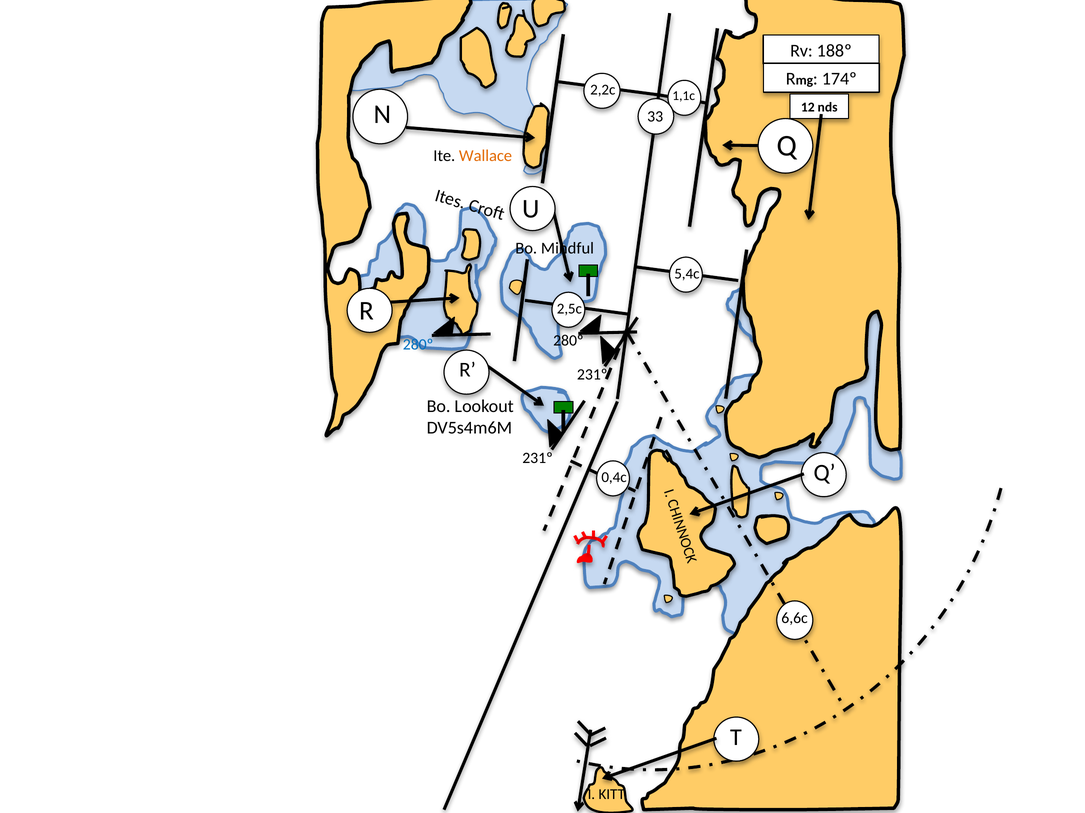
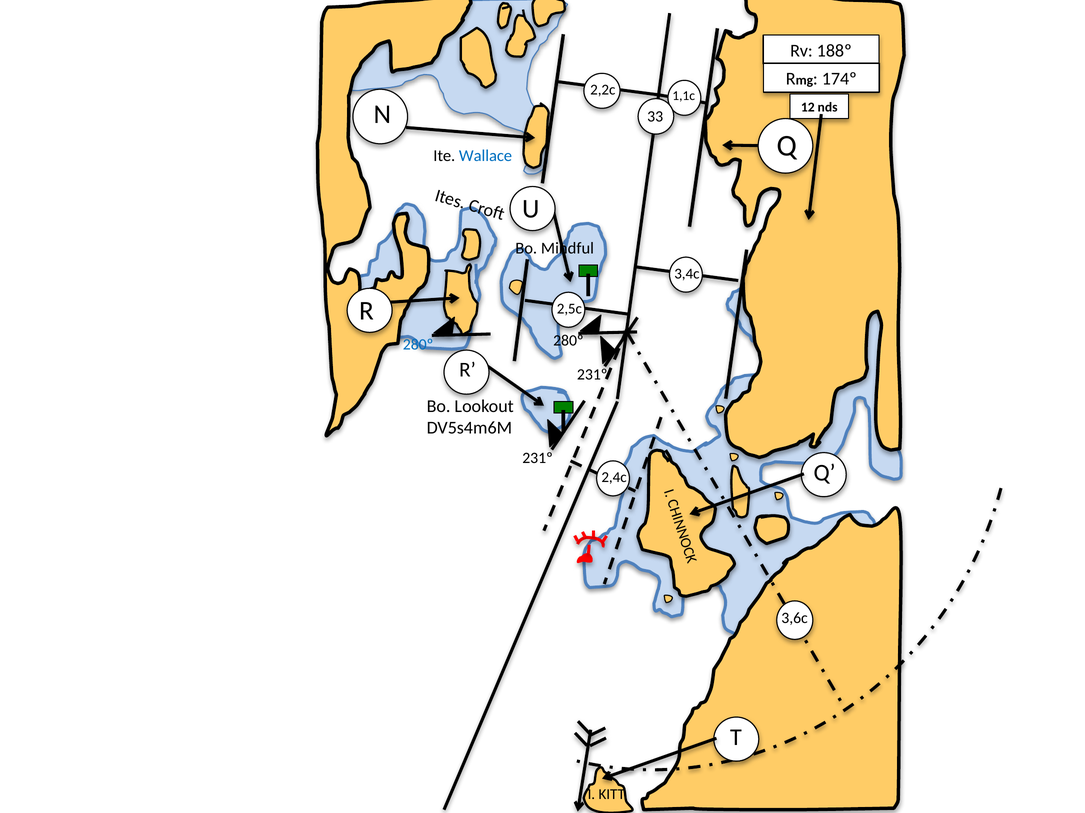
Wallace colour: orange -> blue (486, 156)
5,4c: 5,4c -> 3,4c (687, 274)
0,4c: 0,4c -> 2,4c (614, 478)
6,6c: 6,6c -> 3,6c (795, 619)
